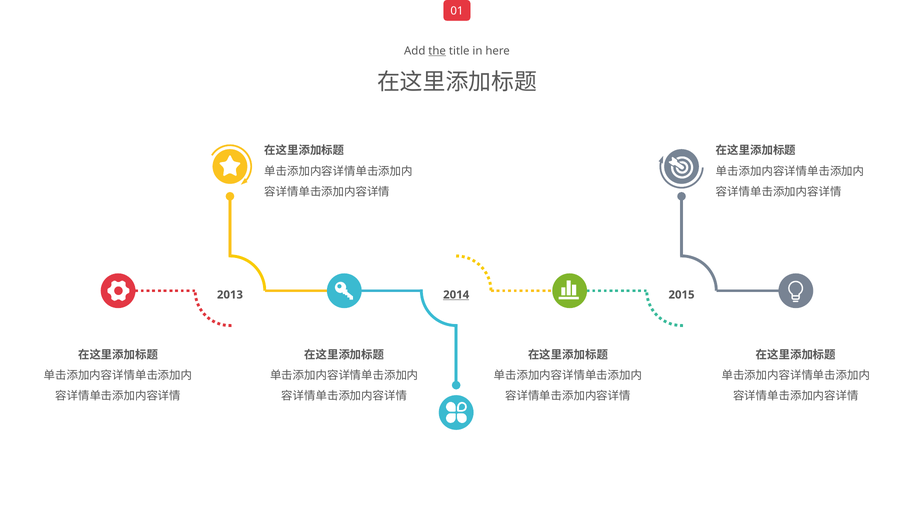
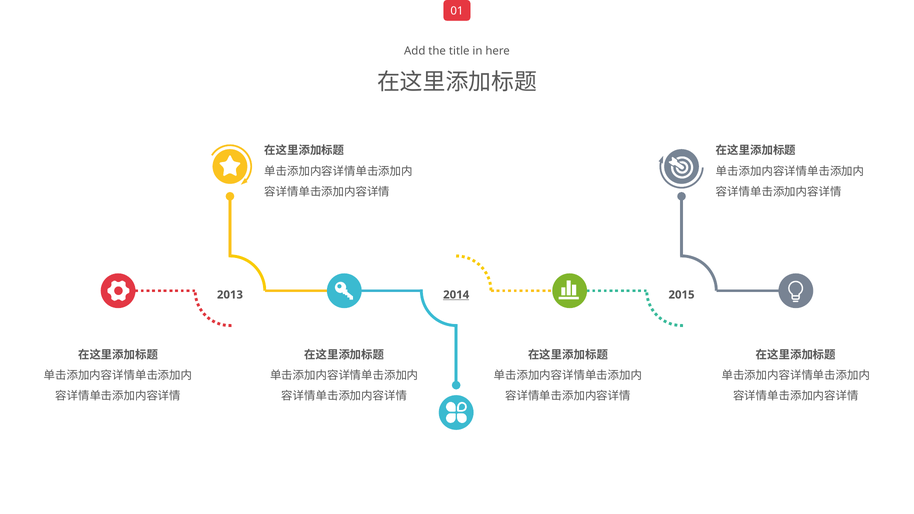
the underline: present -> none (437, 51)
